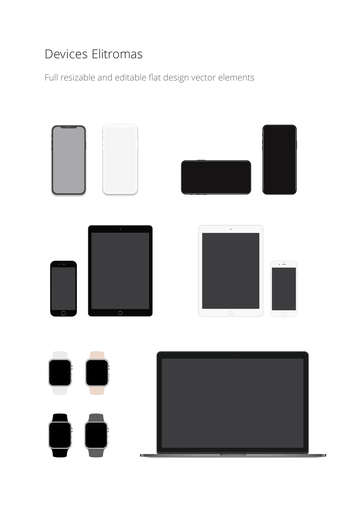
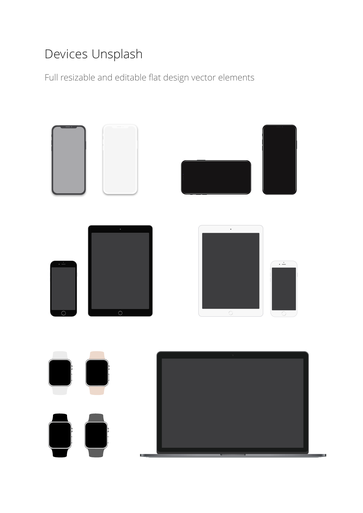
Elitromas: Elitromas -> Unsplash (117, 54)
